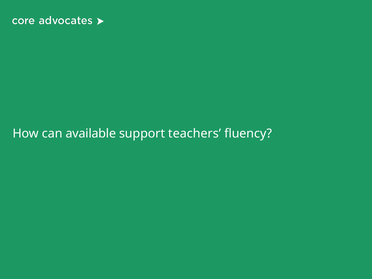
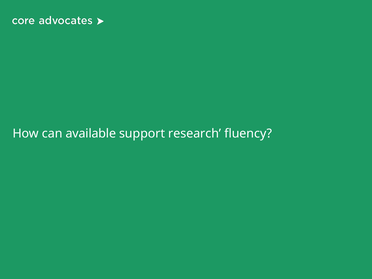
teachers: teachers -> research (195, 134)
